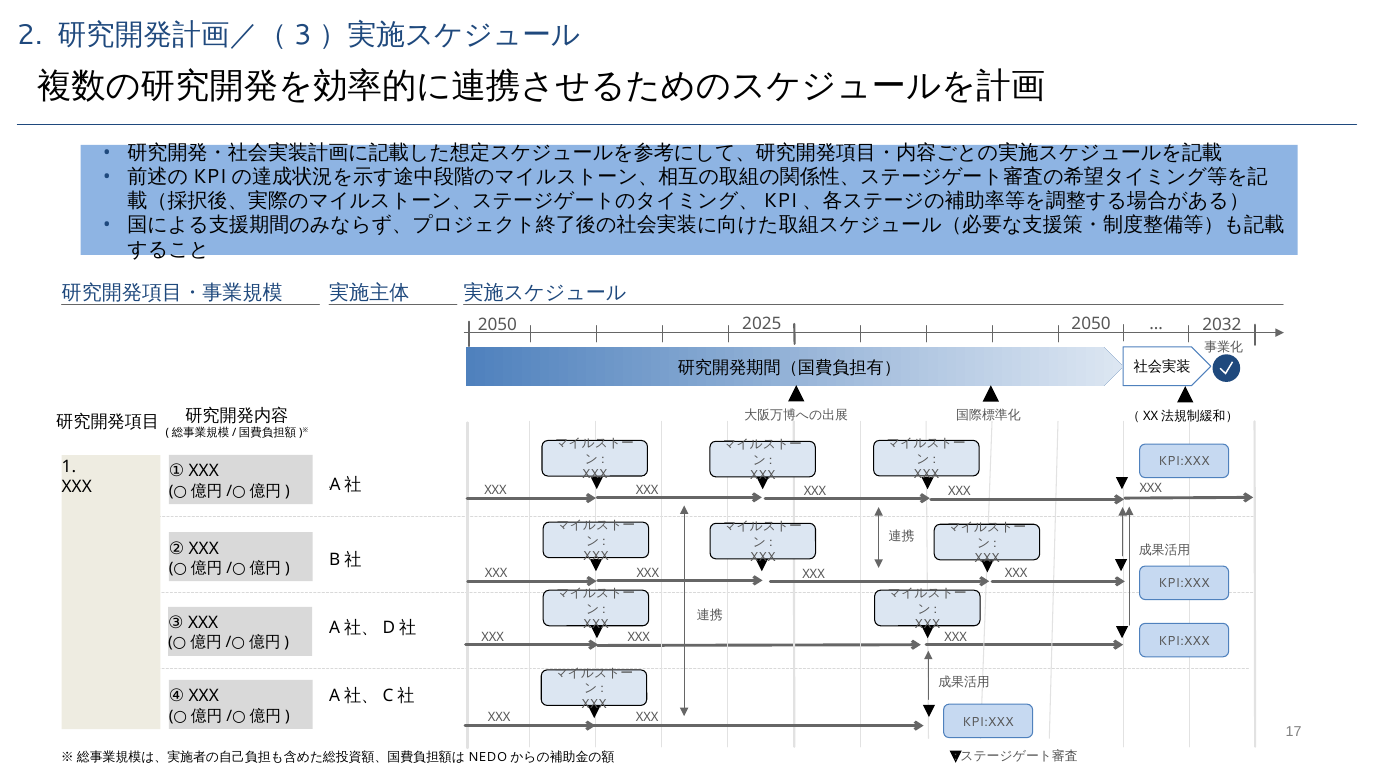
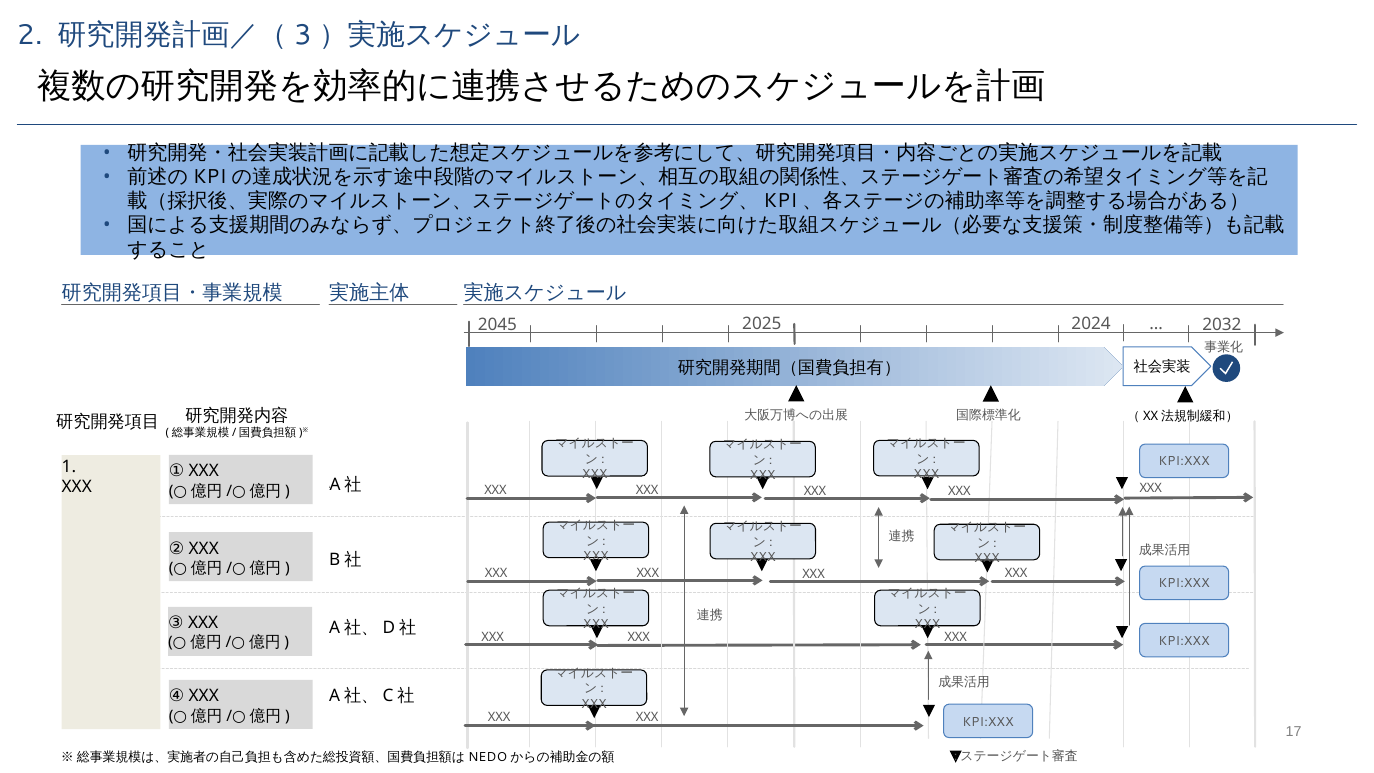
2050: 2050 -> 2045 (497, 324)
2025 2050: 2050 -> 2024 (1091, 323)
